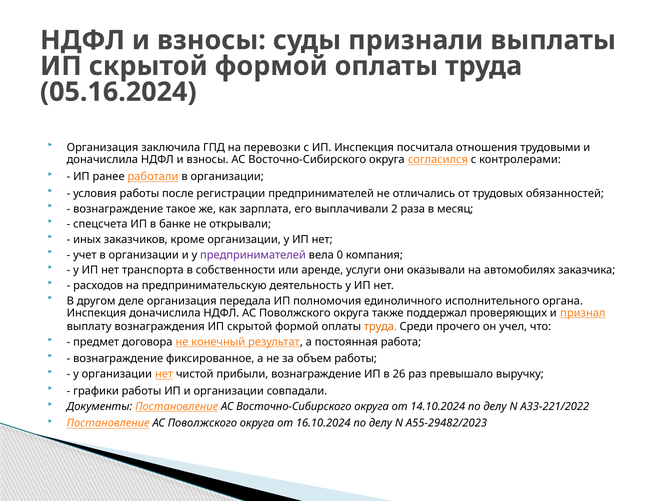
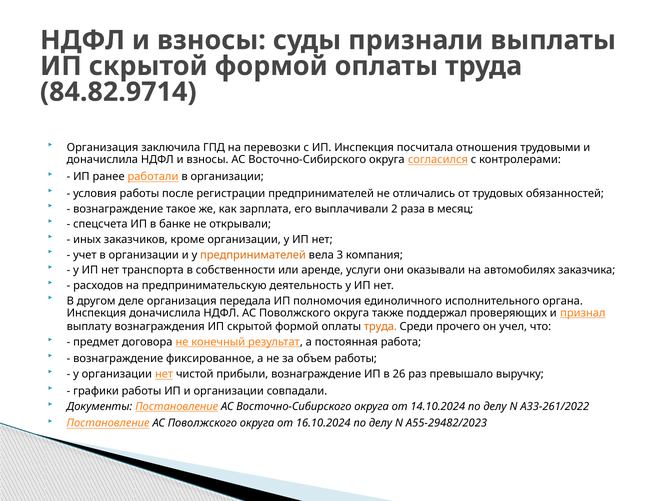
05.16.2024: 05.16.2024 -> 84.82.9714 (118, 92)
предпринимателей colour: purple -> orange (253, 255)
0: 0 -> 3 (340, 255)
А33-221/2022: А33-221/2022 -> А33-261/2022 (555, 406)
